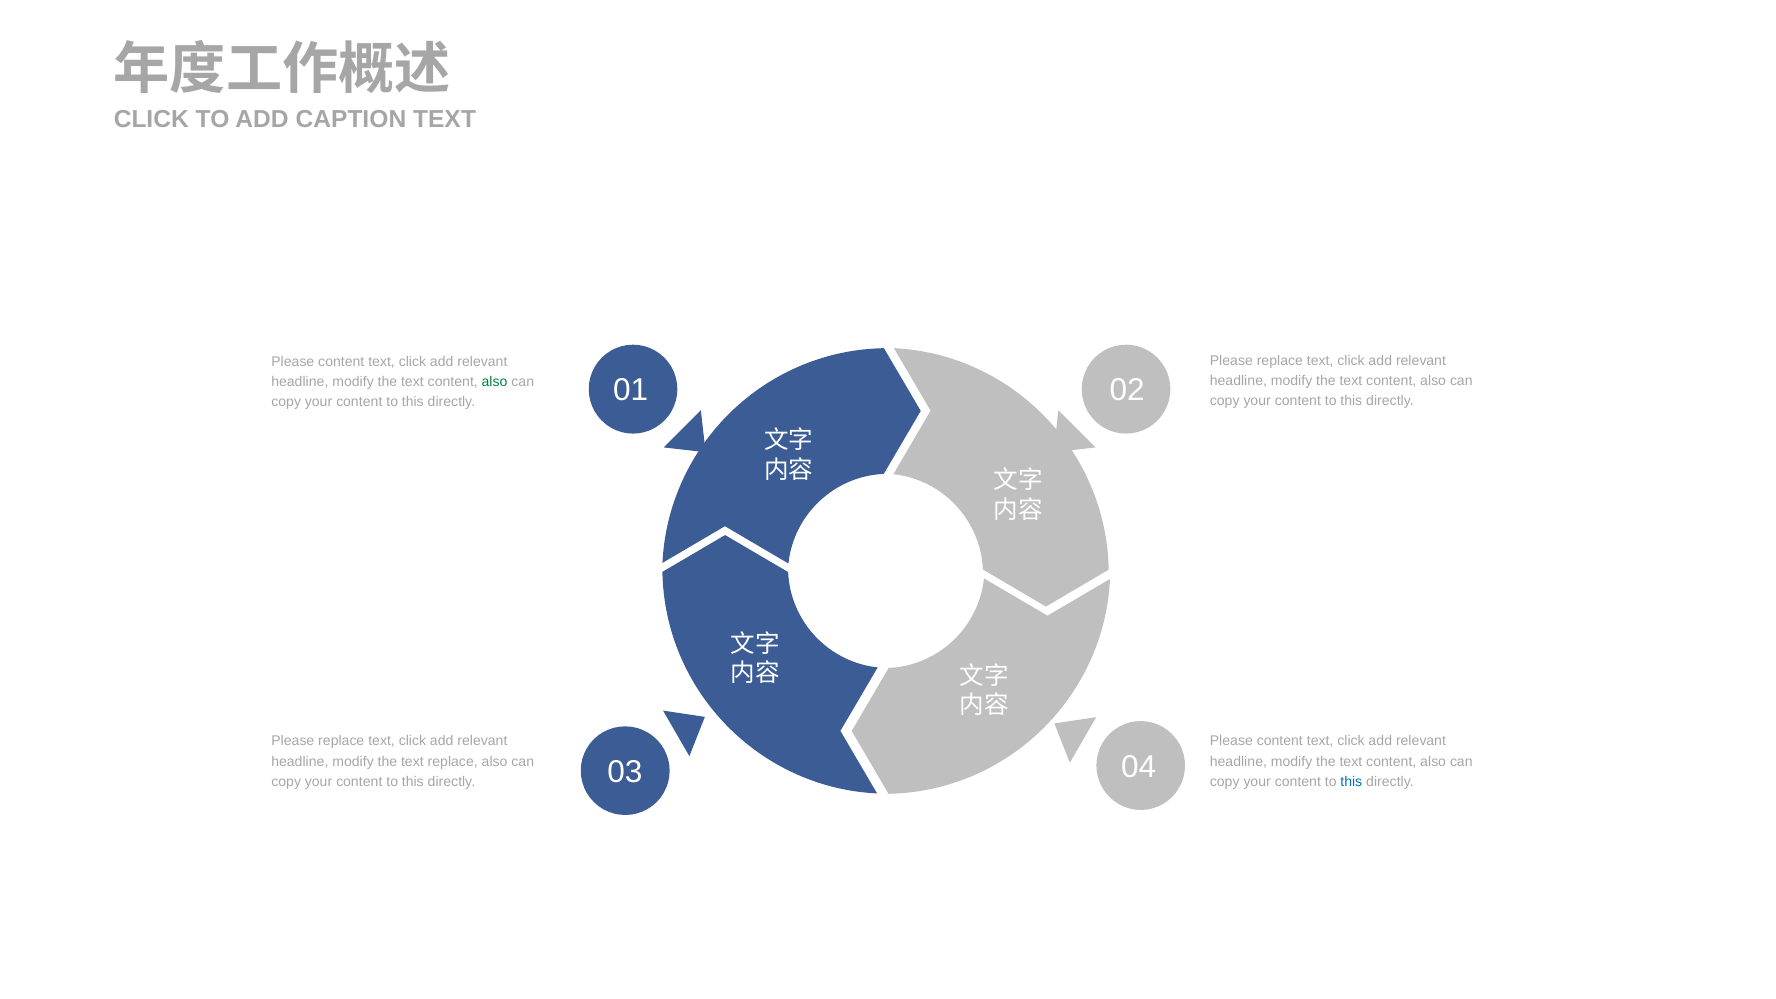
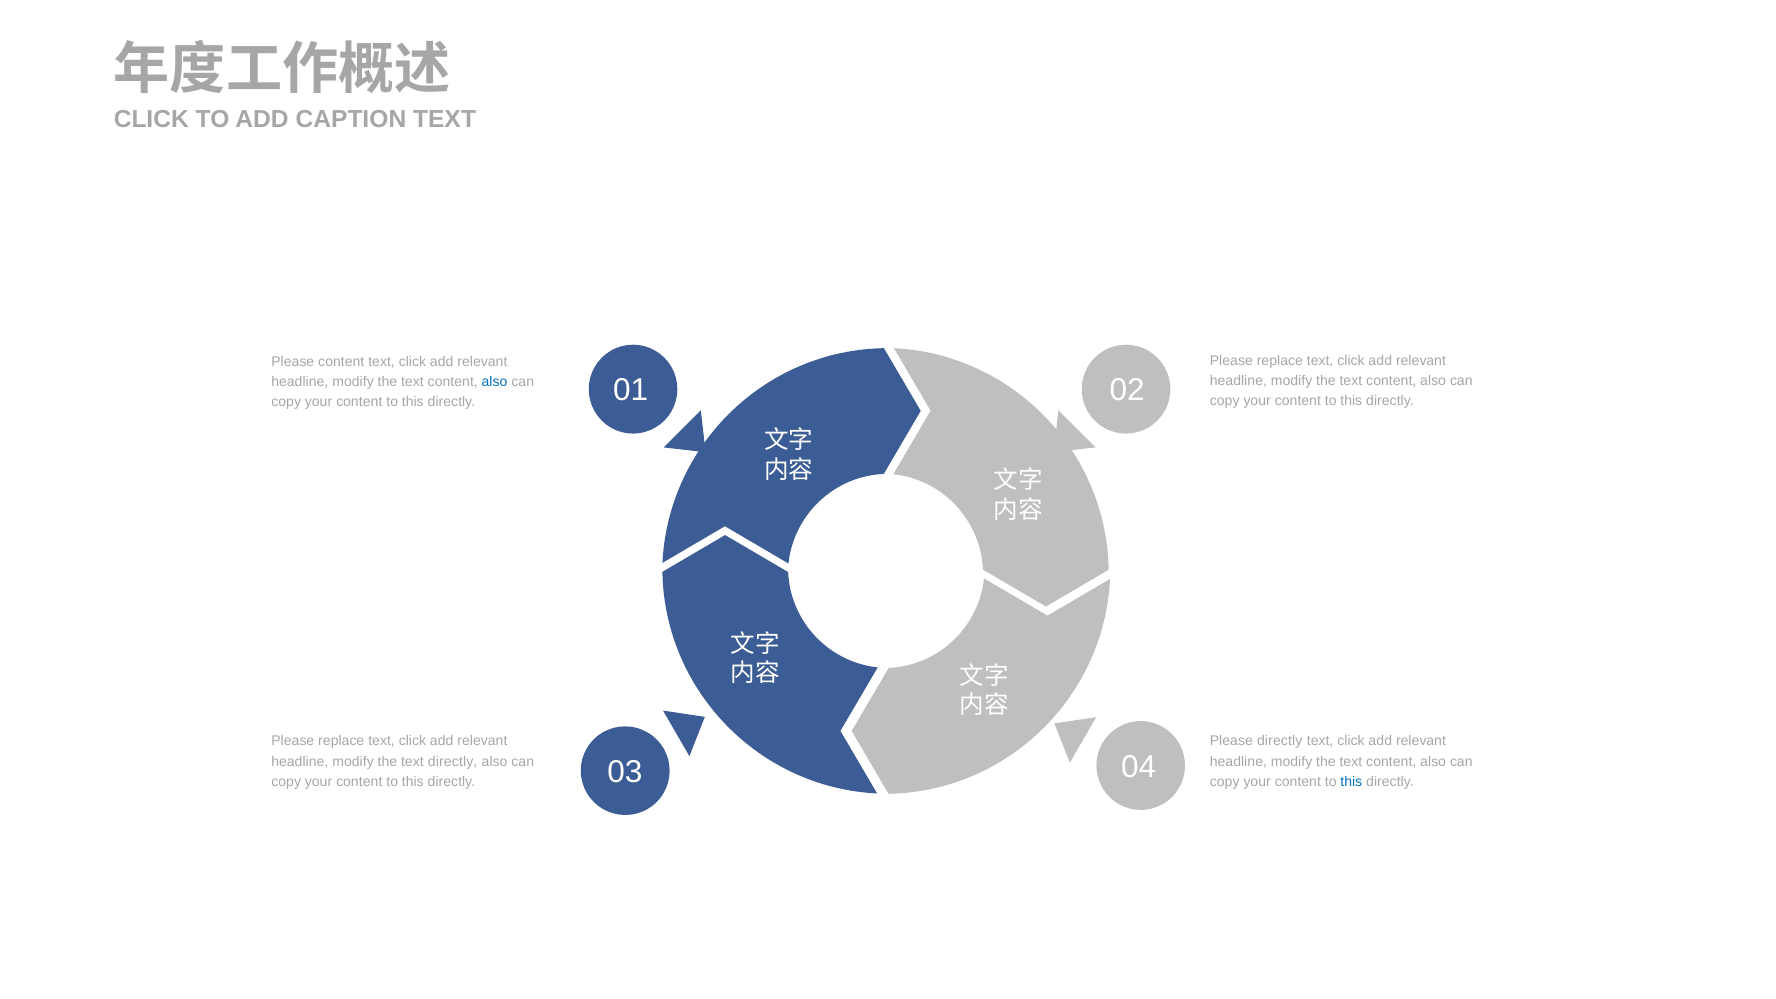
also colour: green -> blue (495, 382)
content: content -> directly (1280, 741)
text replace: replace -> directly (453, 761)
